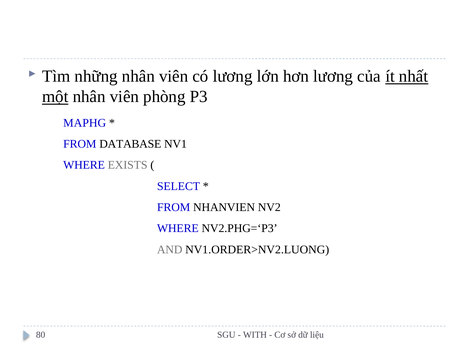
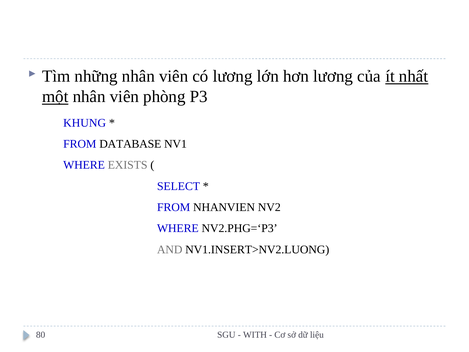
MAPHG: MAPHG -> KHUNG (85, 123)
NV1.ORDER>NV2.LUONG: NV1.ORDER>NV2.LUONG -> NV1.INSERT>NV2.LUONG (257, 249)
